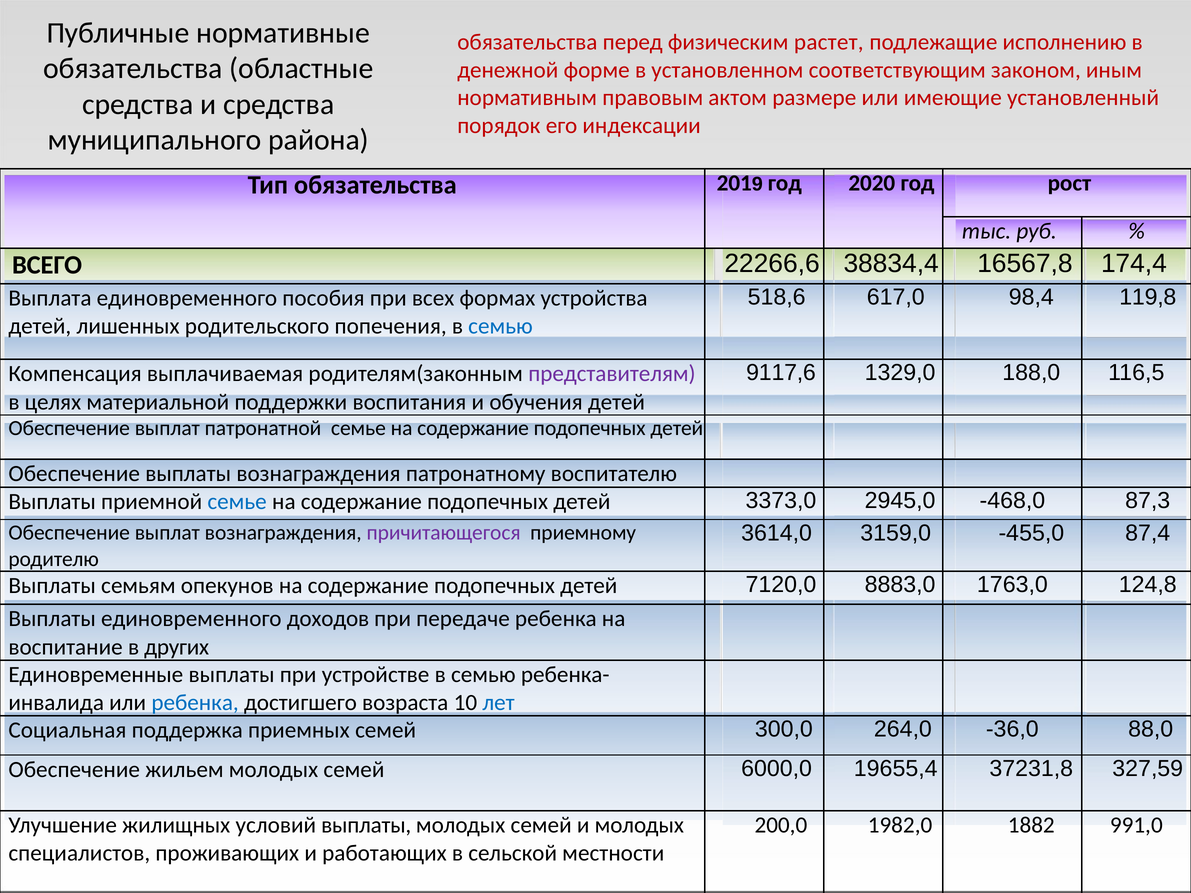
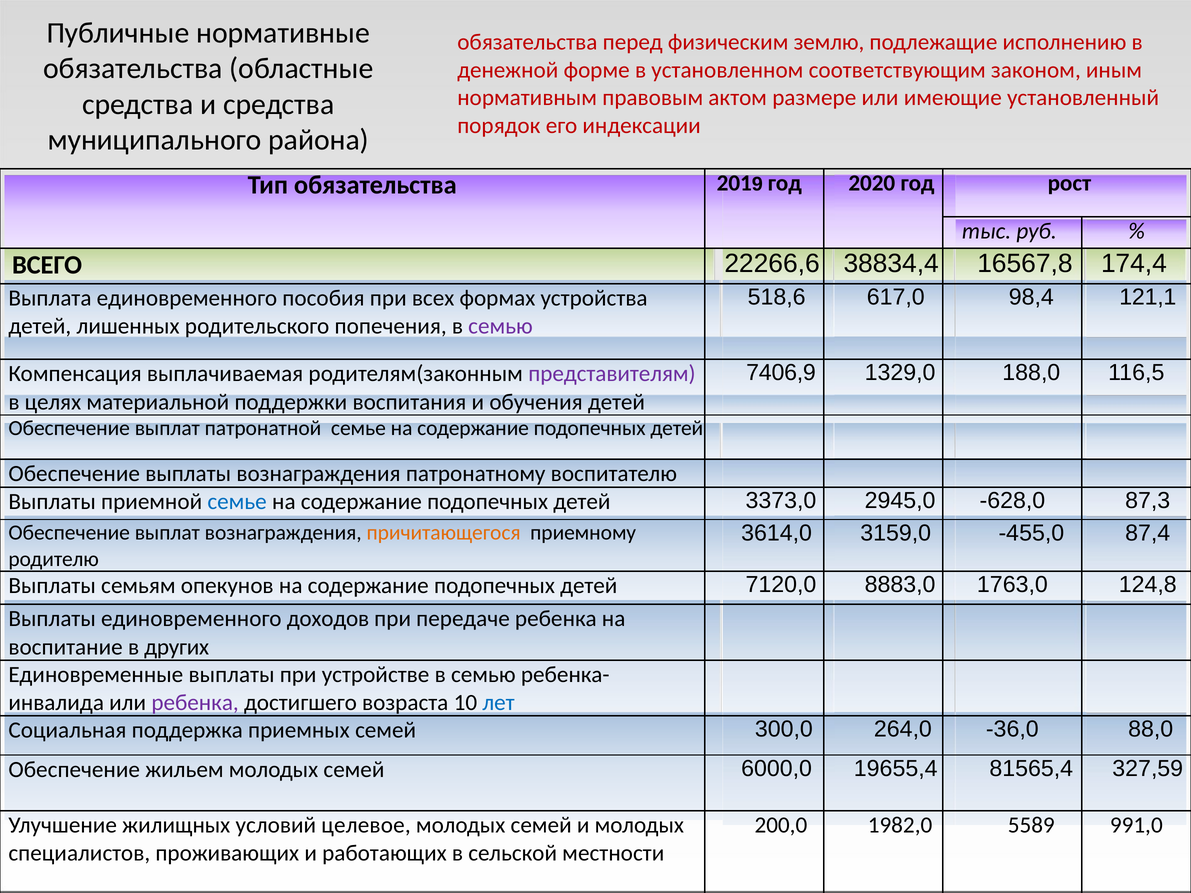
растет: растет -> землю (829, 42)
119,8: 119,8 -> 121,1 (1148, 297)
семью colour: blue -> purple (500, 326)
9117,6: 9117,6 -> 7406,9 (781, 373)
-468,0: -468,0 -> -628,0 (1012, 501)
причитающегося colour: purple -> orange (444, 533)
ребенка colour: blue -> purple (195, 703)
37231,8: 37231,8 -> 81565,4 (1031, 769)
условий выплаты: выплаты -> целевое (366, 825)
1882: 1882 -> 5589 (1031, 825)
